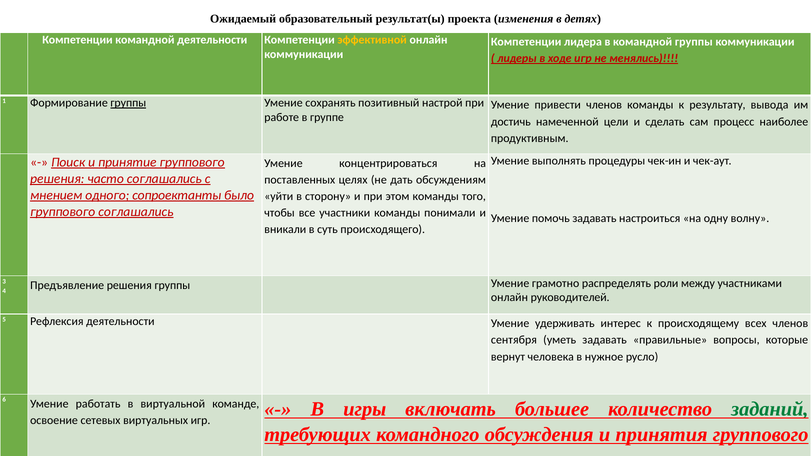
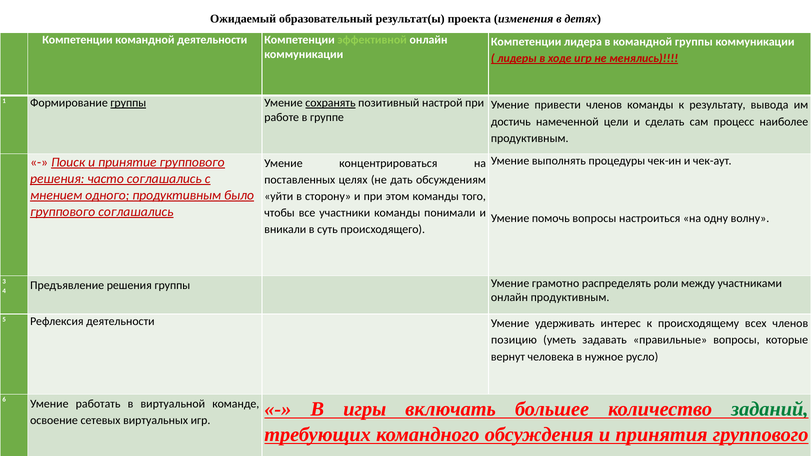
эффективной colour: yellow -> light green (372, 40)
сохранять underline: none -> present (330, 103)
одного сопроектанты: сопроектанты -> продуктивным (177, 195)
помочь задавать: задавать -> вопросы (594, 219)
онлайн руководителей: руководителей -> продуктивным (570, 298)
сентября: сентября -> позицию (514, 340)
